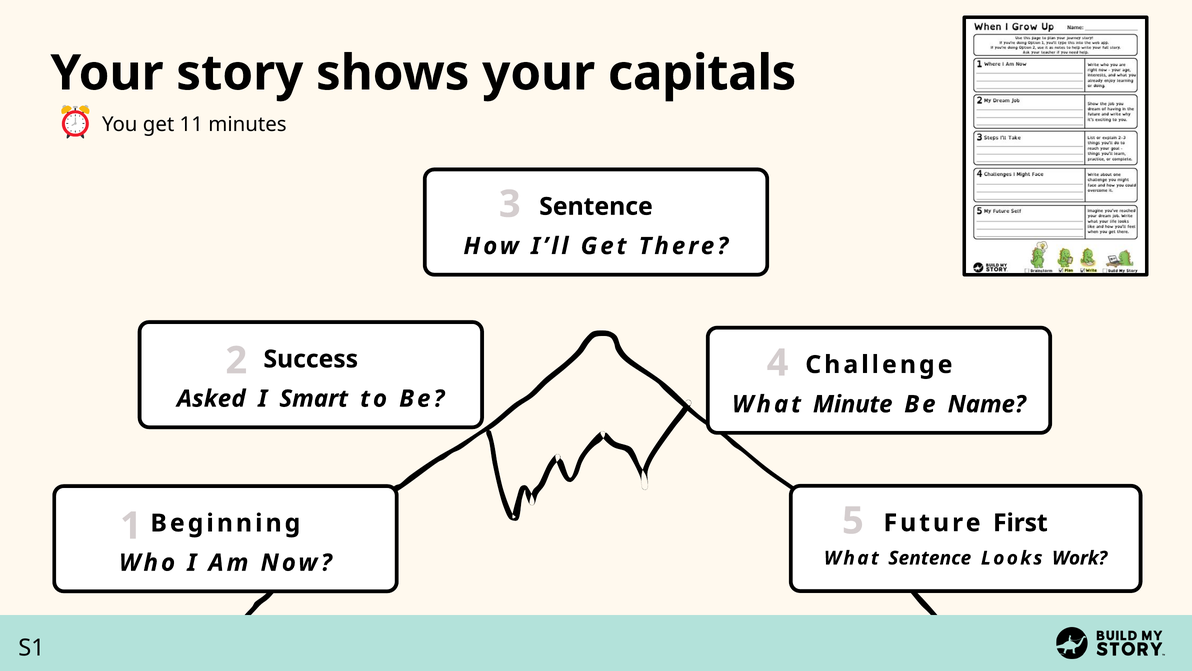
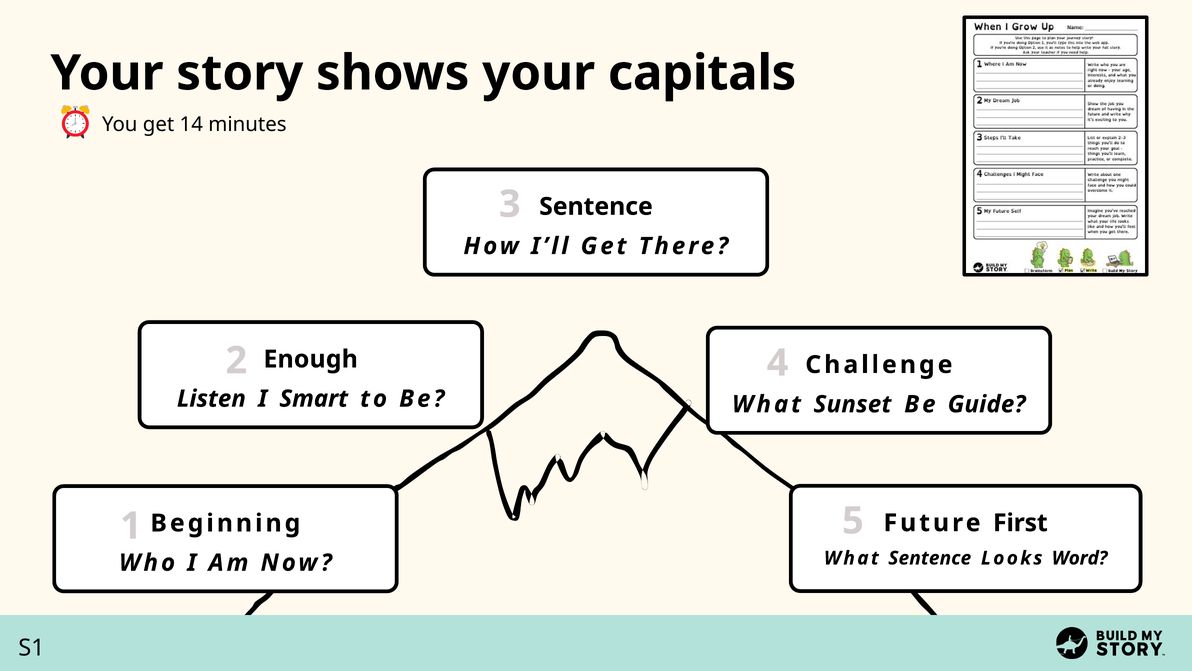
11: 11 -> 14 (191, 125)
Success: Success -> Enough (311, 359)
Asked: Asked -> Listen (211, 398)
Minute: Minute -> Sunset (852, 404)
Name: Name -> Guide (987, 404)
Work: Work -> Word (1080, 558)
